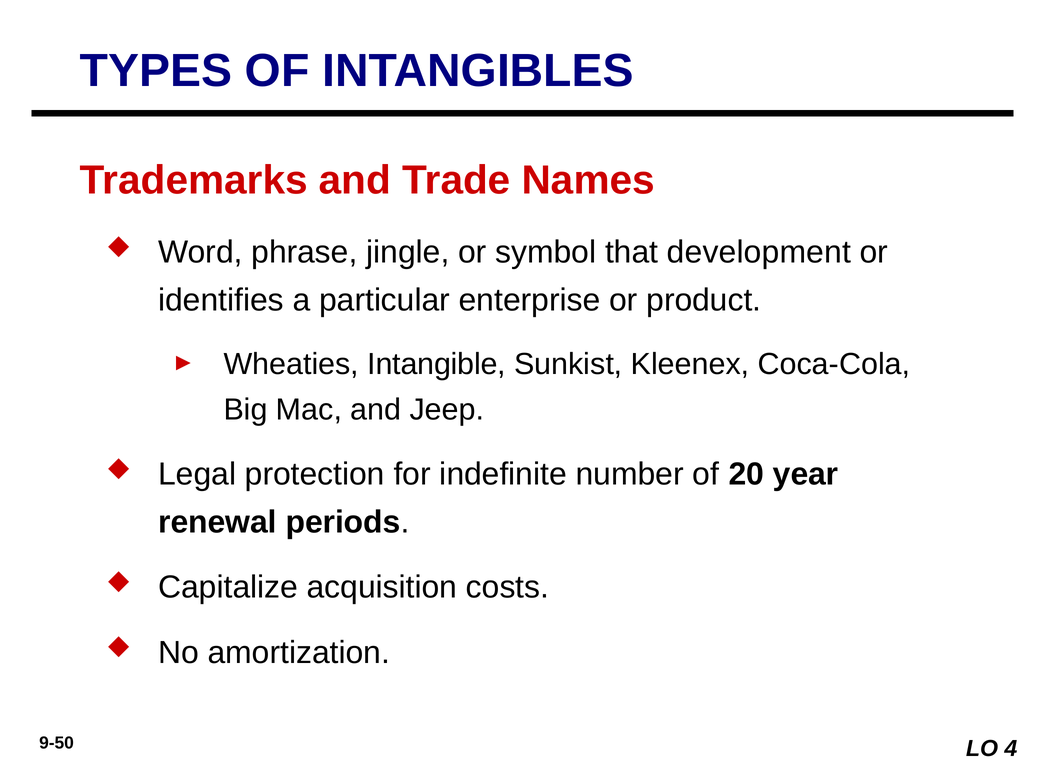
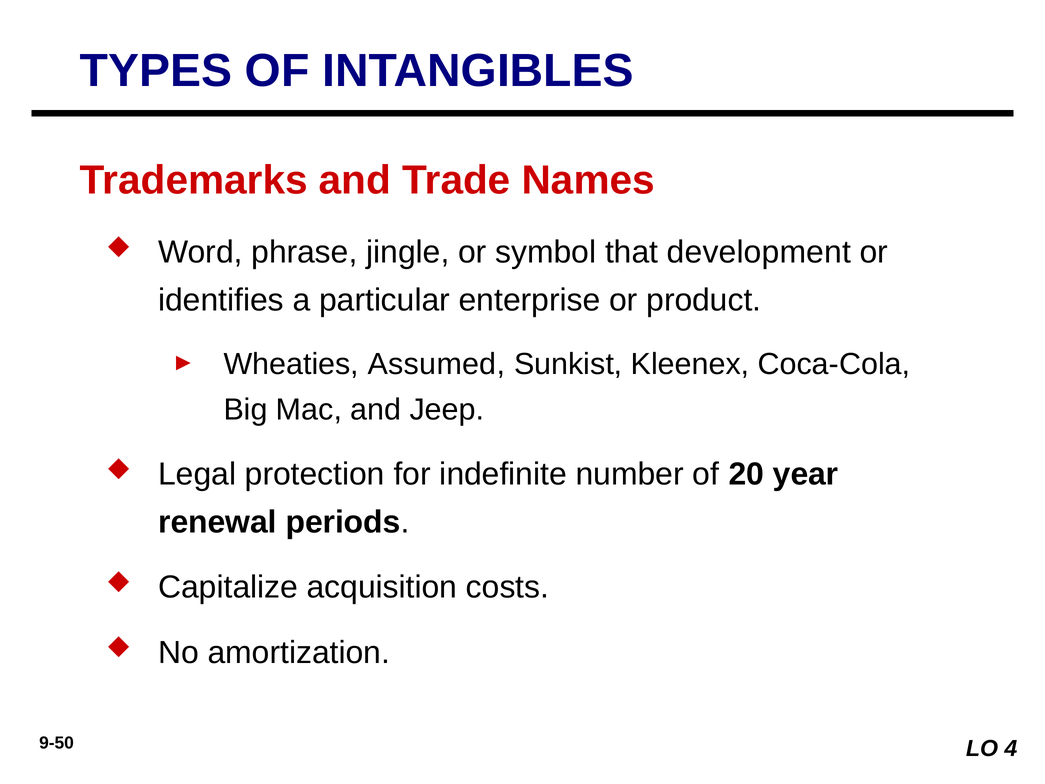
Intangible: Intangible -> Assumed (436, 364)
